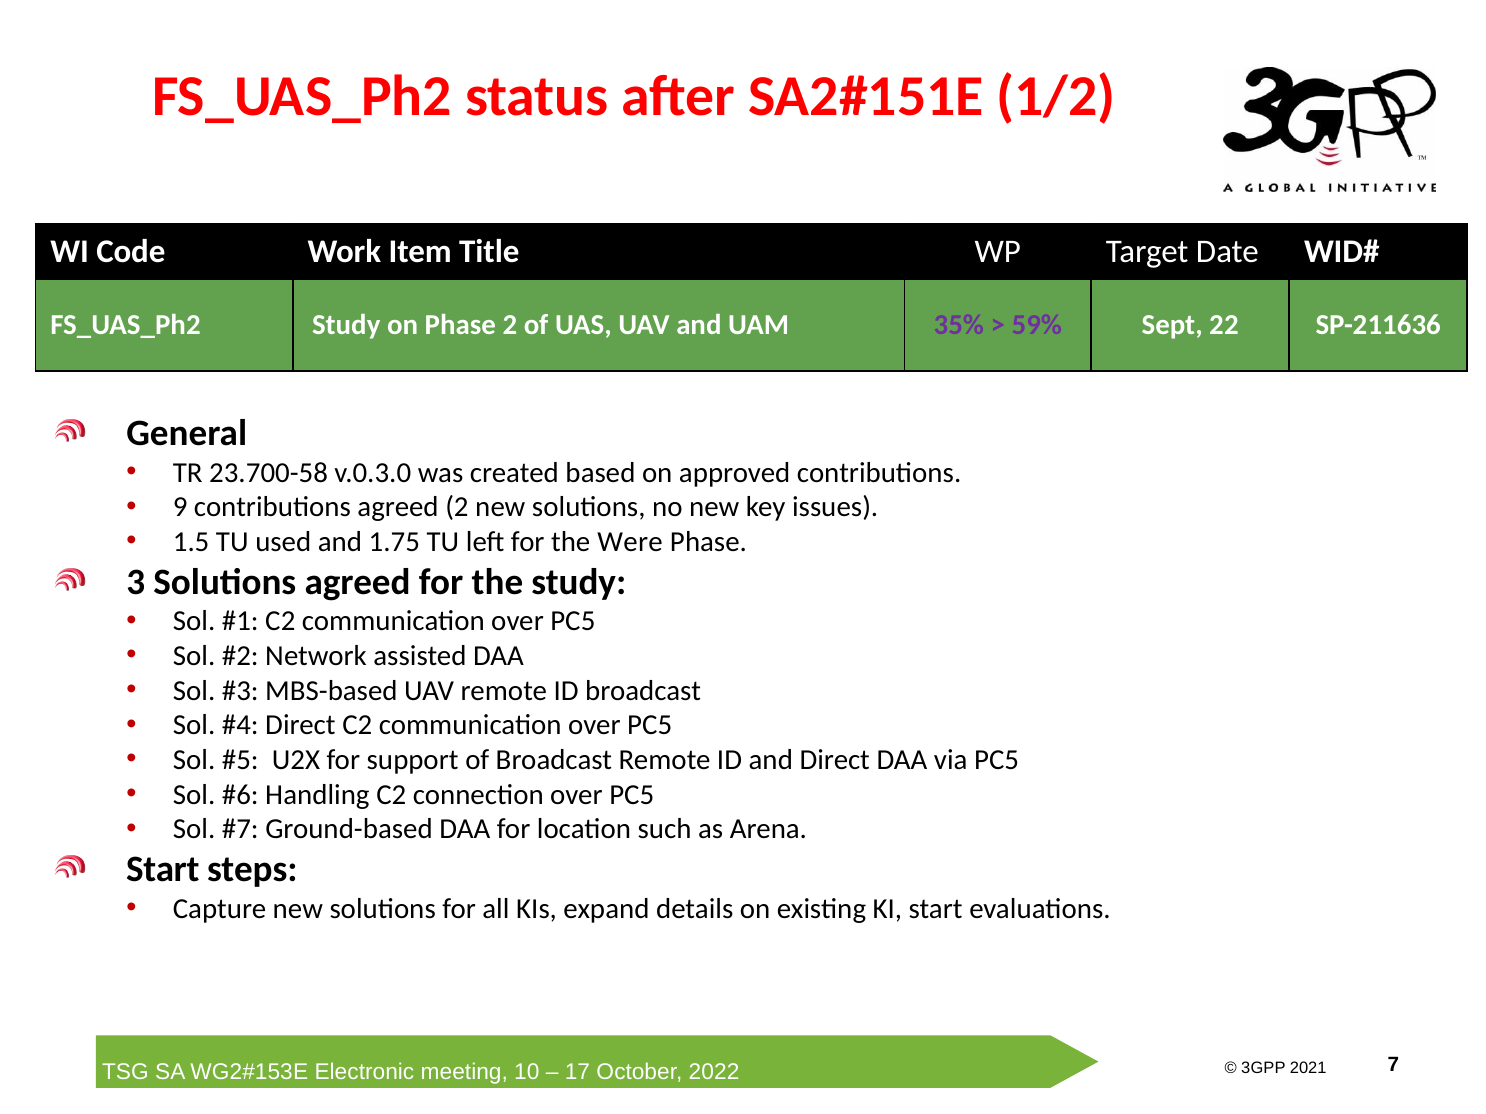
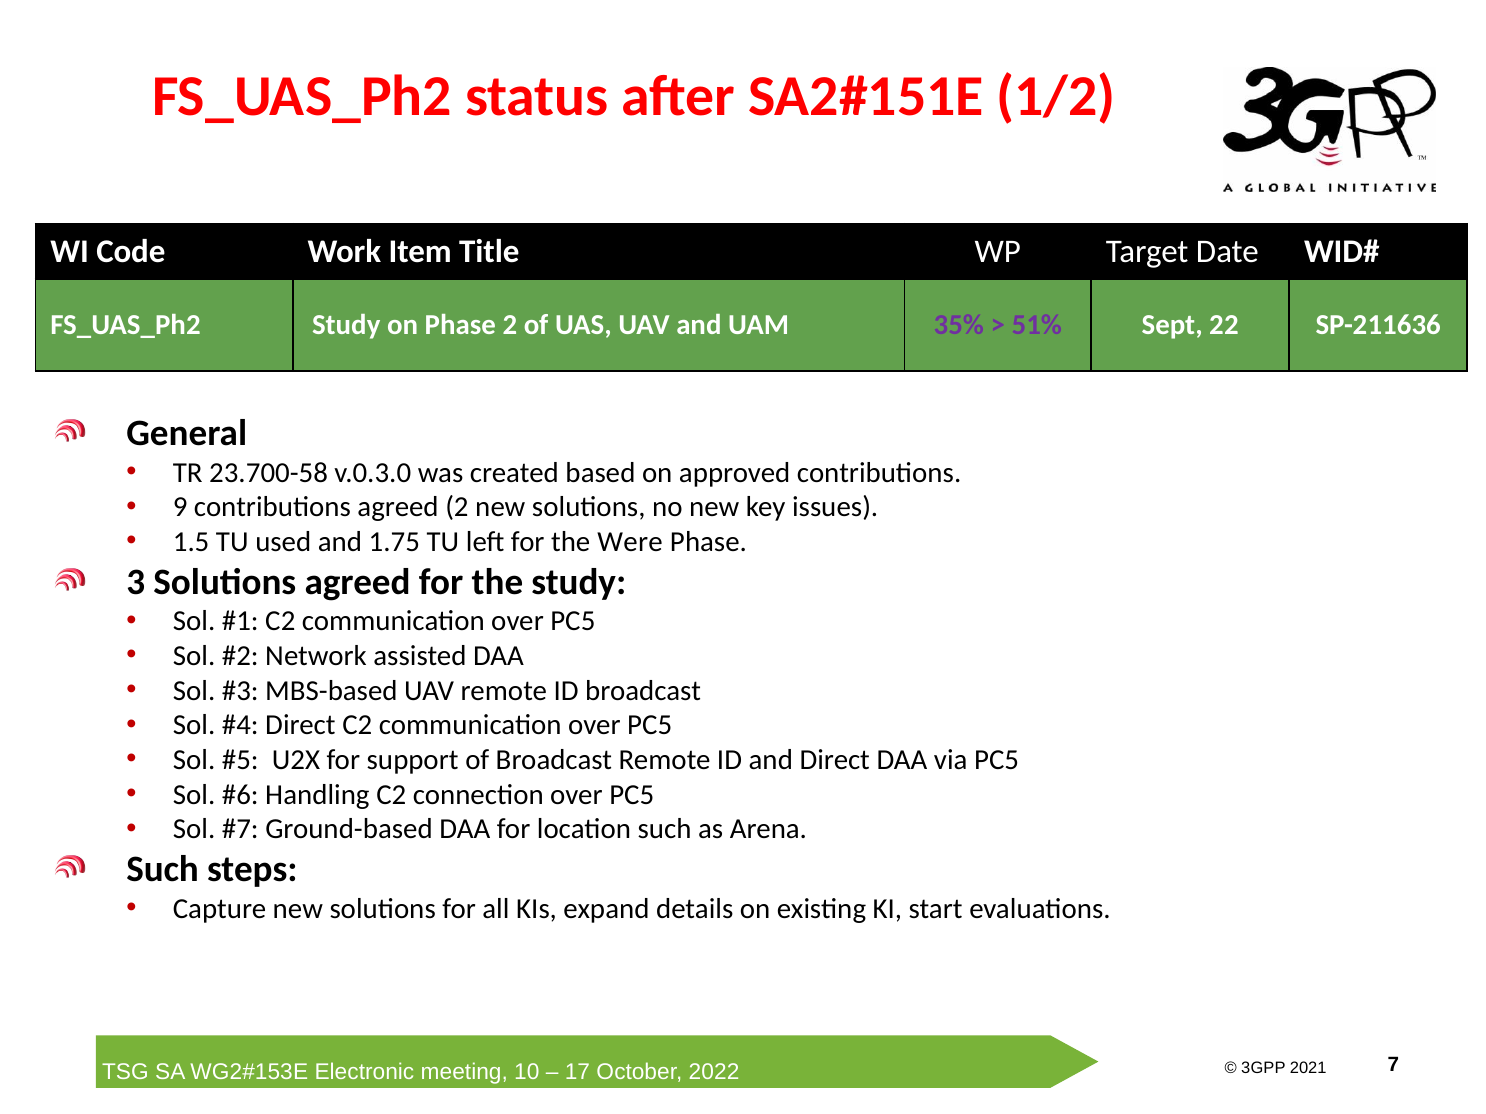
59%: 59% -> 51% (1037, 325)
Start: Start -> Such (163, 870)
